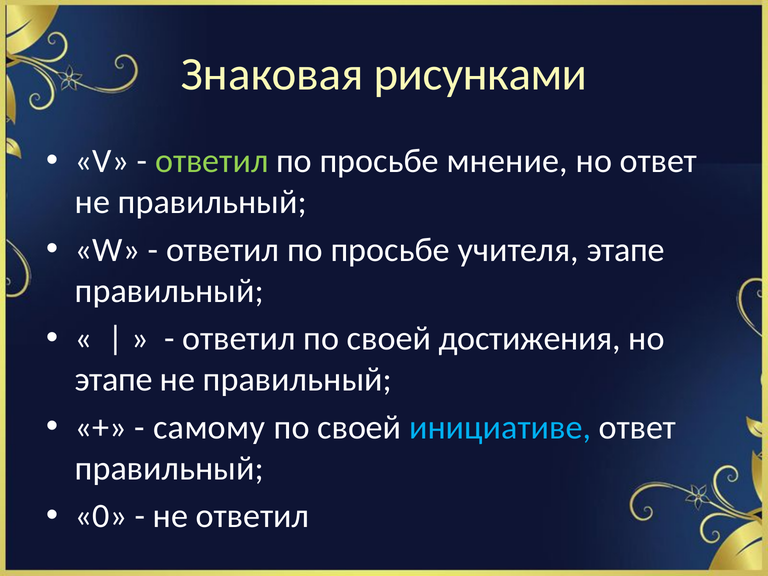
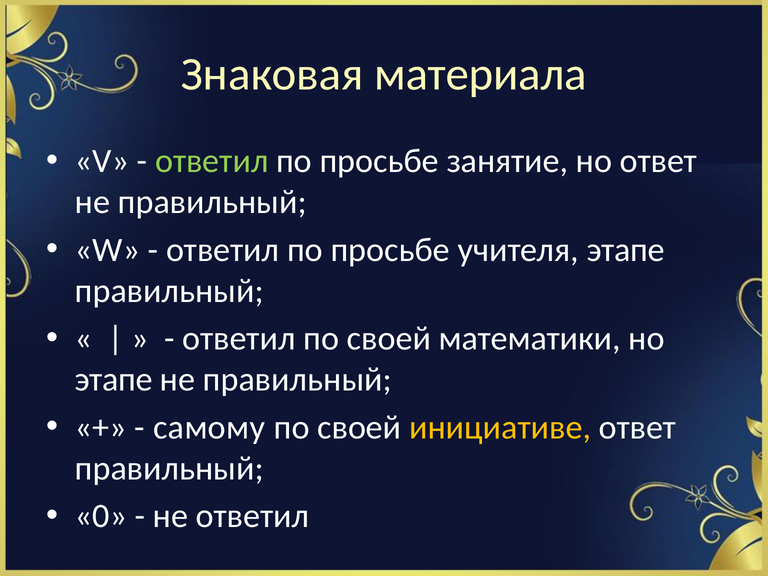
рисунками: рисунками -> материала (480, 74)
мнение: мнение -> занятие (507, 161)
достижения: достижения -> математики (530, 339)
инициативе colour: light blue -> yellow (500, 427)
